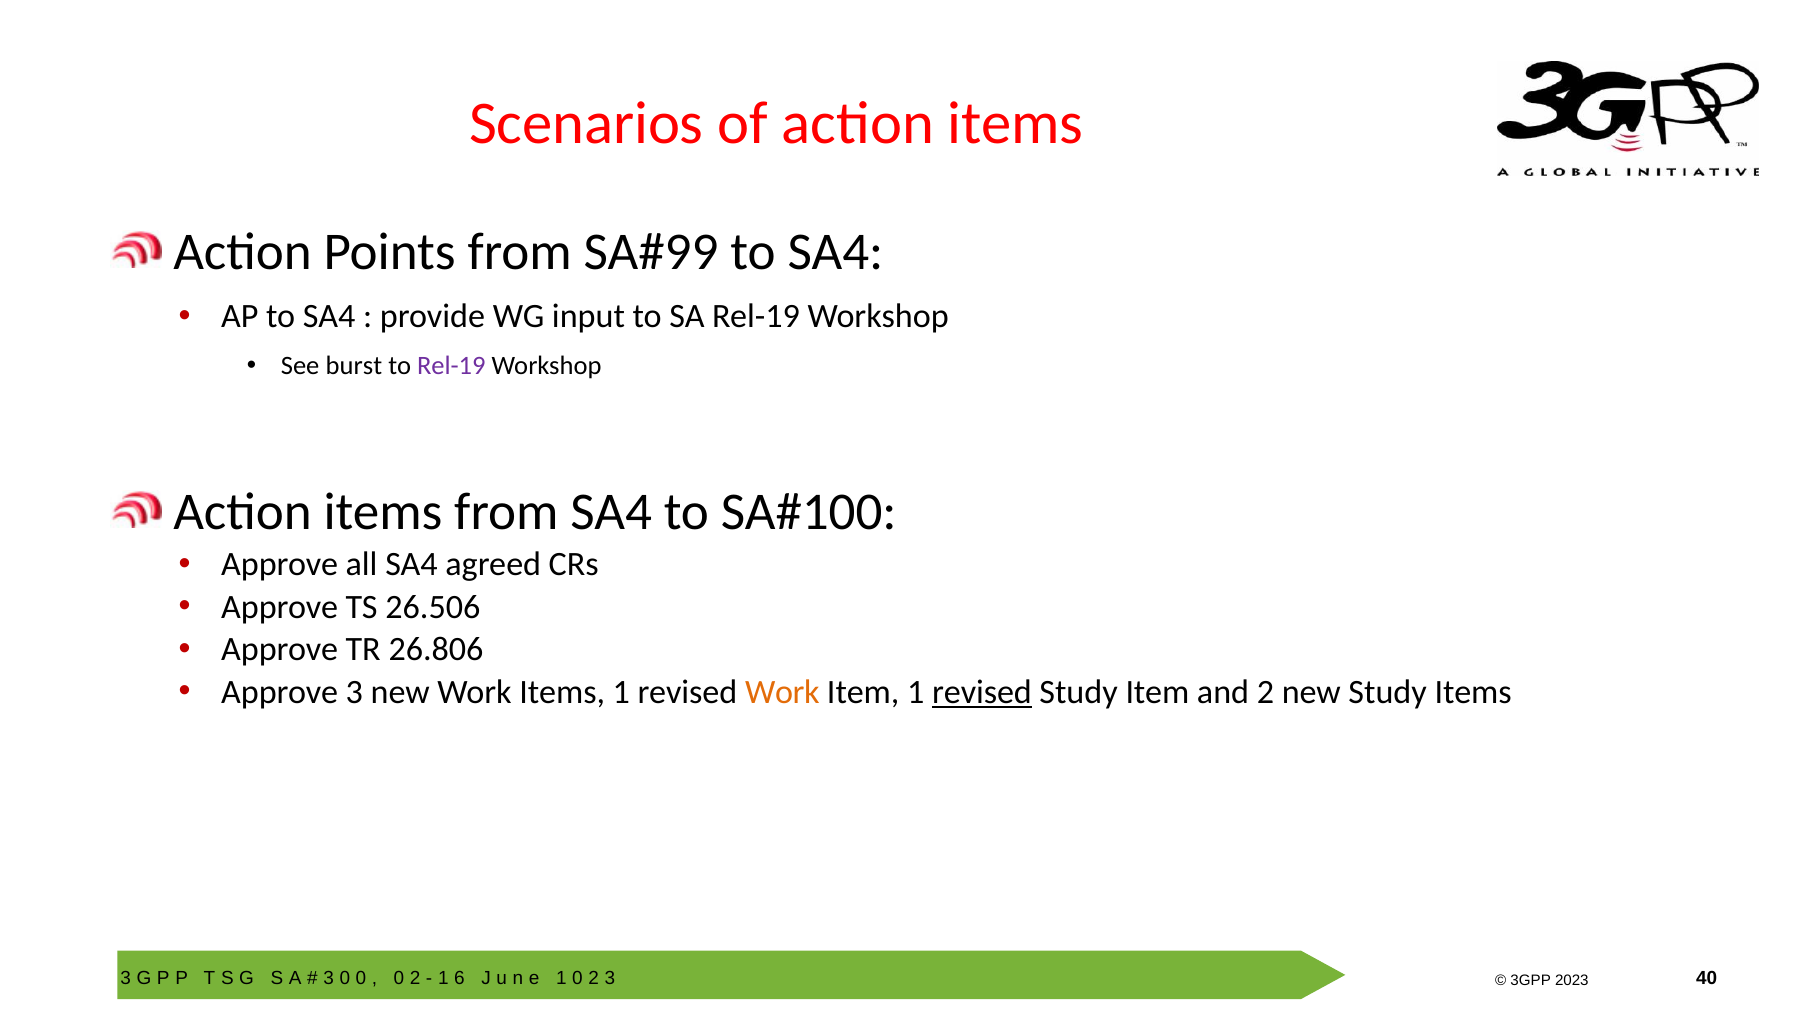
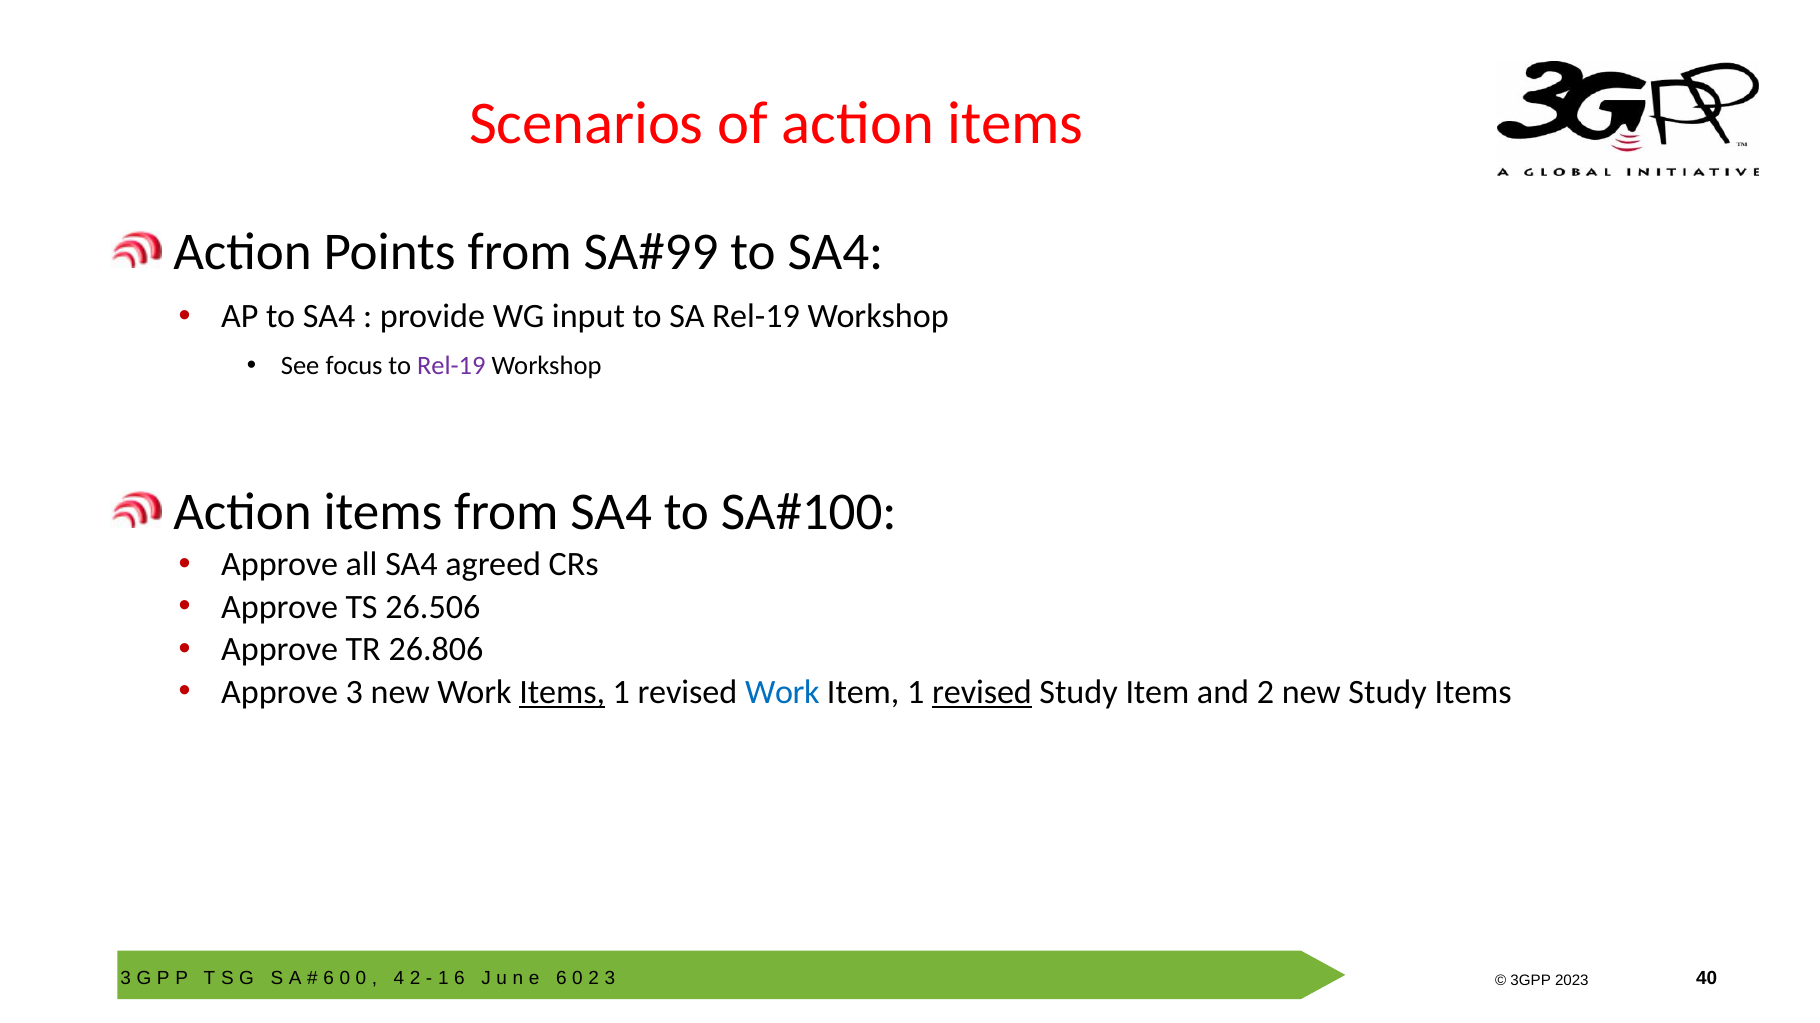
burst: burst -> focus (354, 366)
Items underline: none -> present (562, 693)
Work colour: orange -> blue (782, 693)
3: 3 -> 6 (329, 979)
0: 0 -> 4 (399, 979)
1: 1 -> 6 (561, 979)
